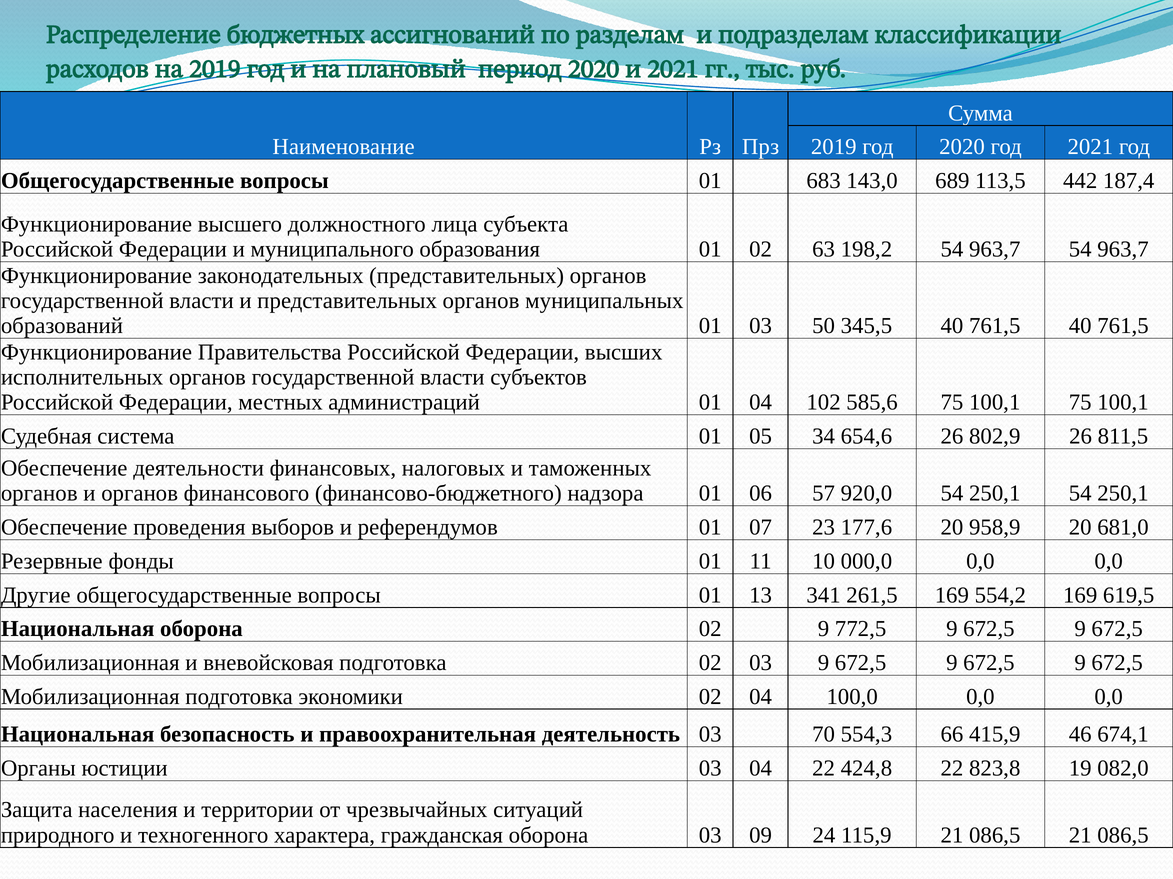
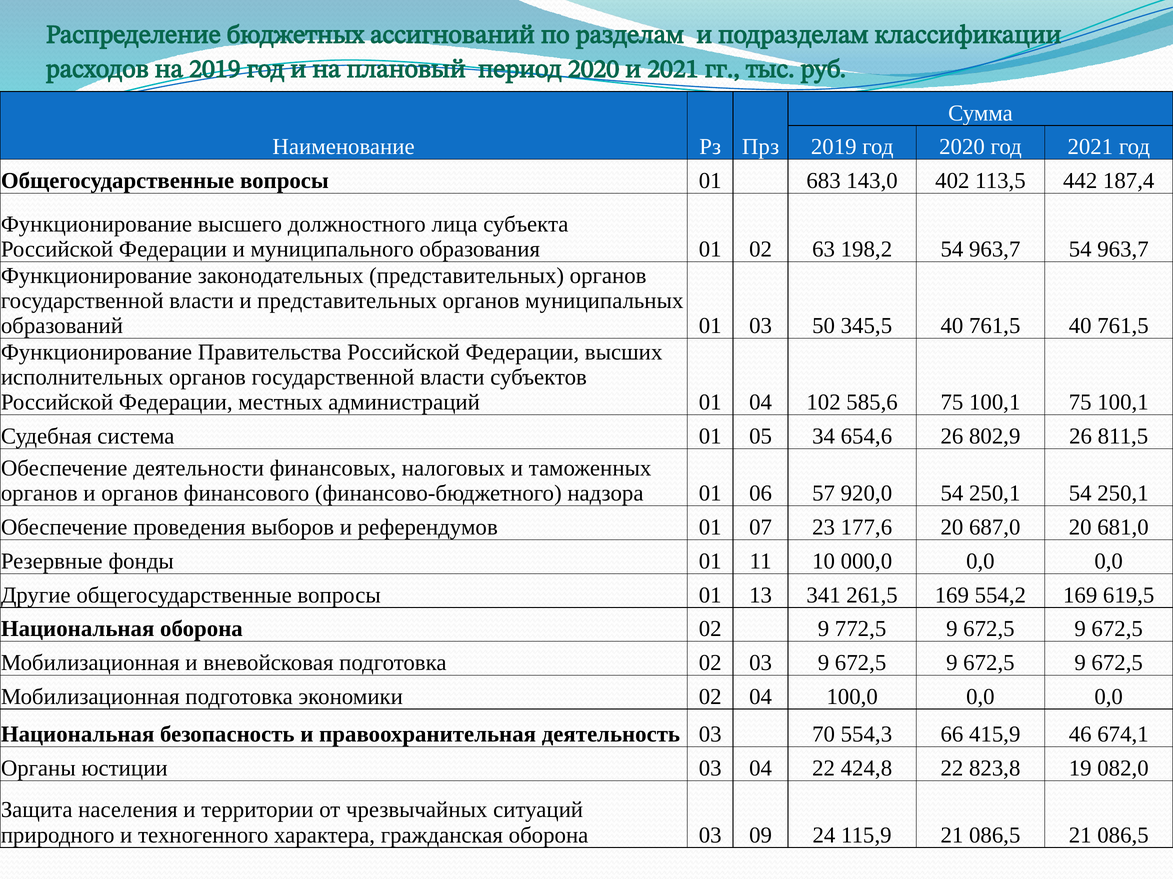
689: 689 -> 402 (952, 181)
958,9: 958,9 -> 687,0 (995, 528)
